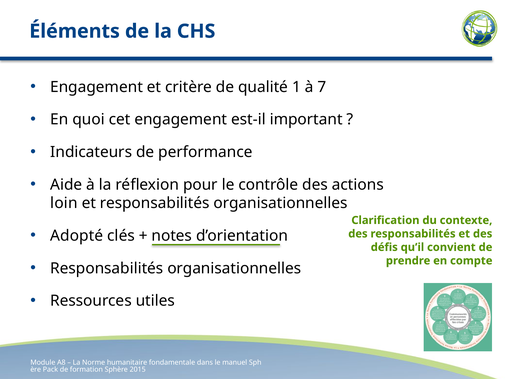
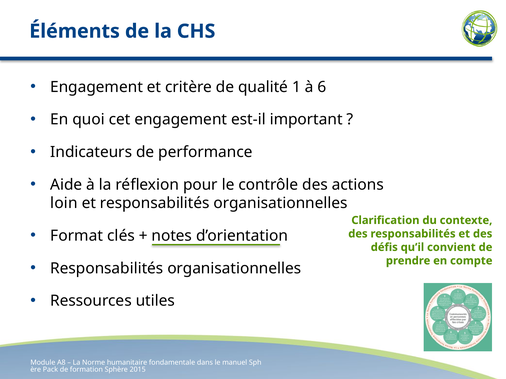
7: 7 -> 6 (322, 87)
Adopté: Adopté -> Format (77, 236)
